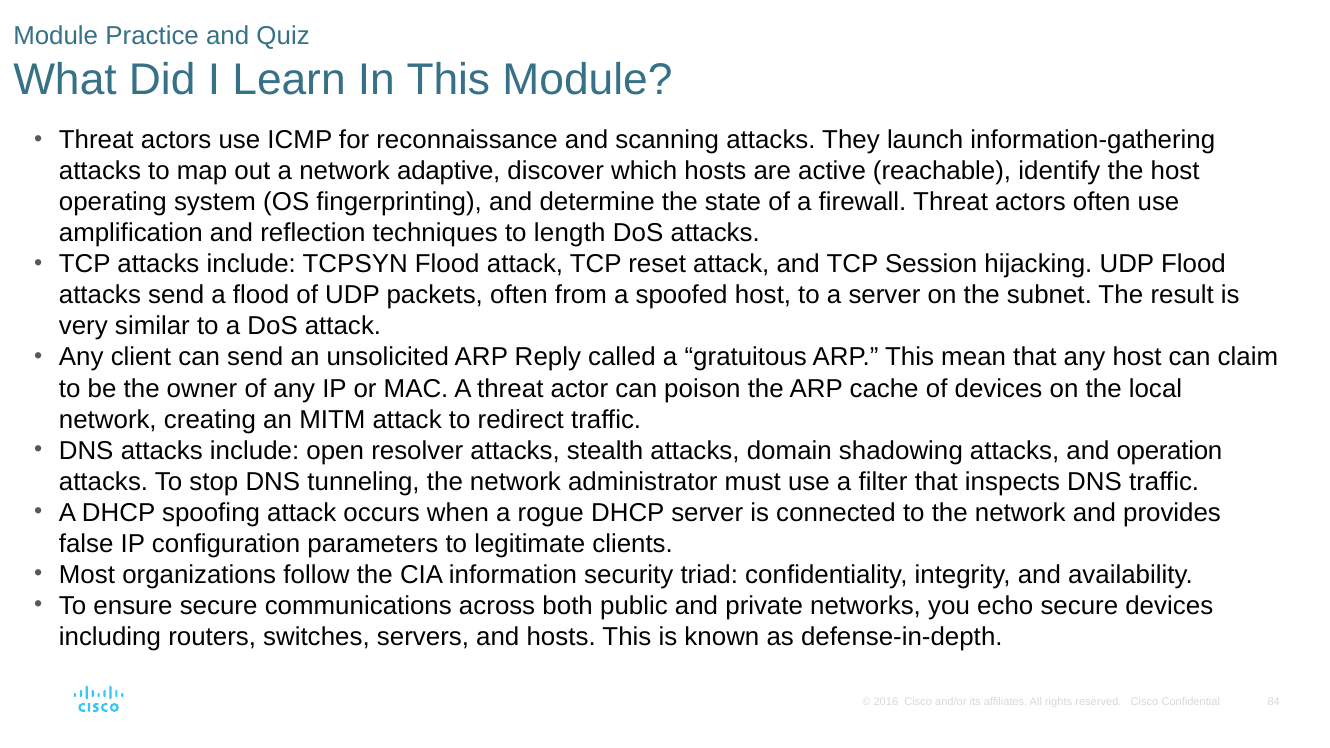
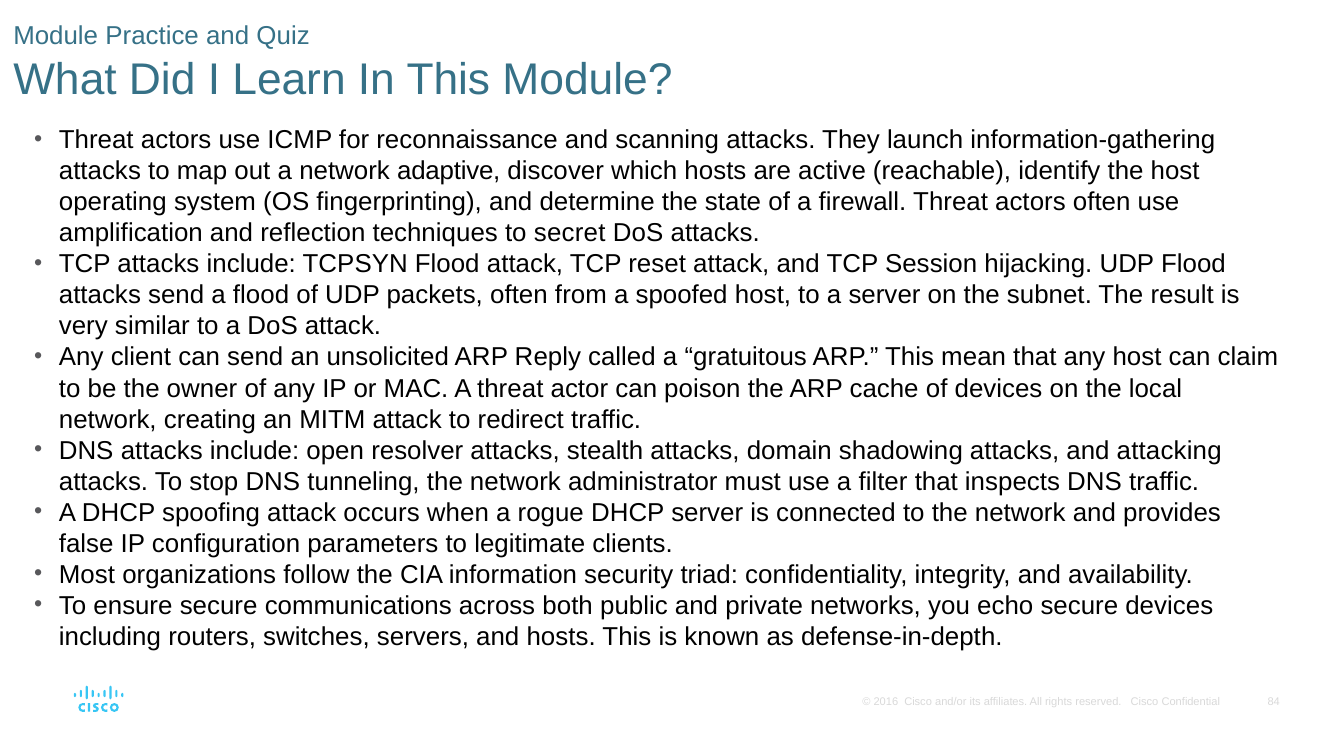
length: length -> secret (570, 233)
operation: operation -> attacking (1169, 451)
